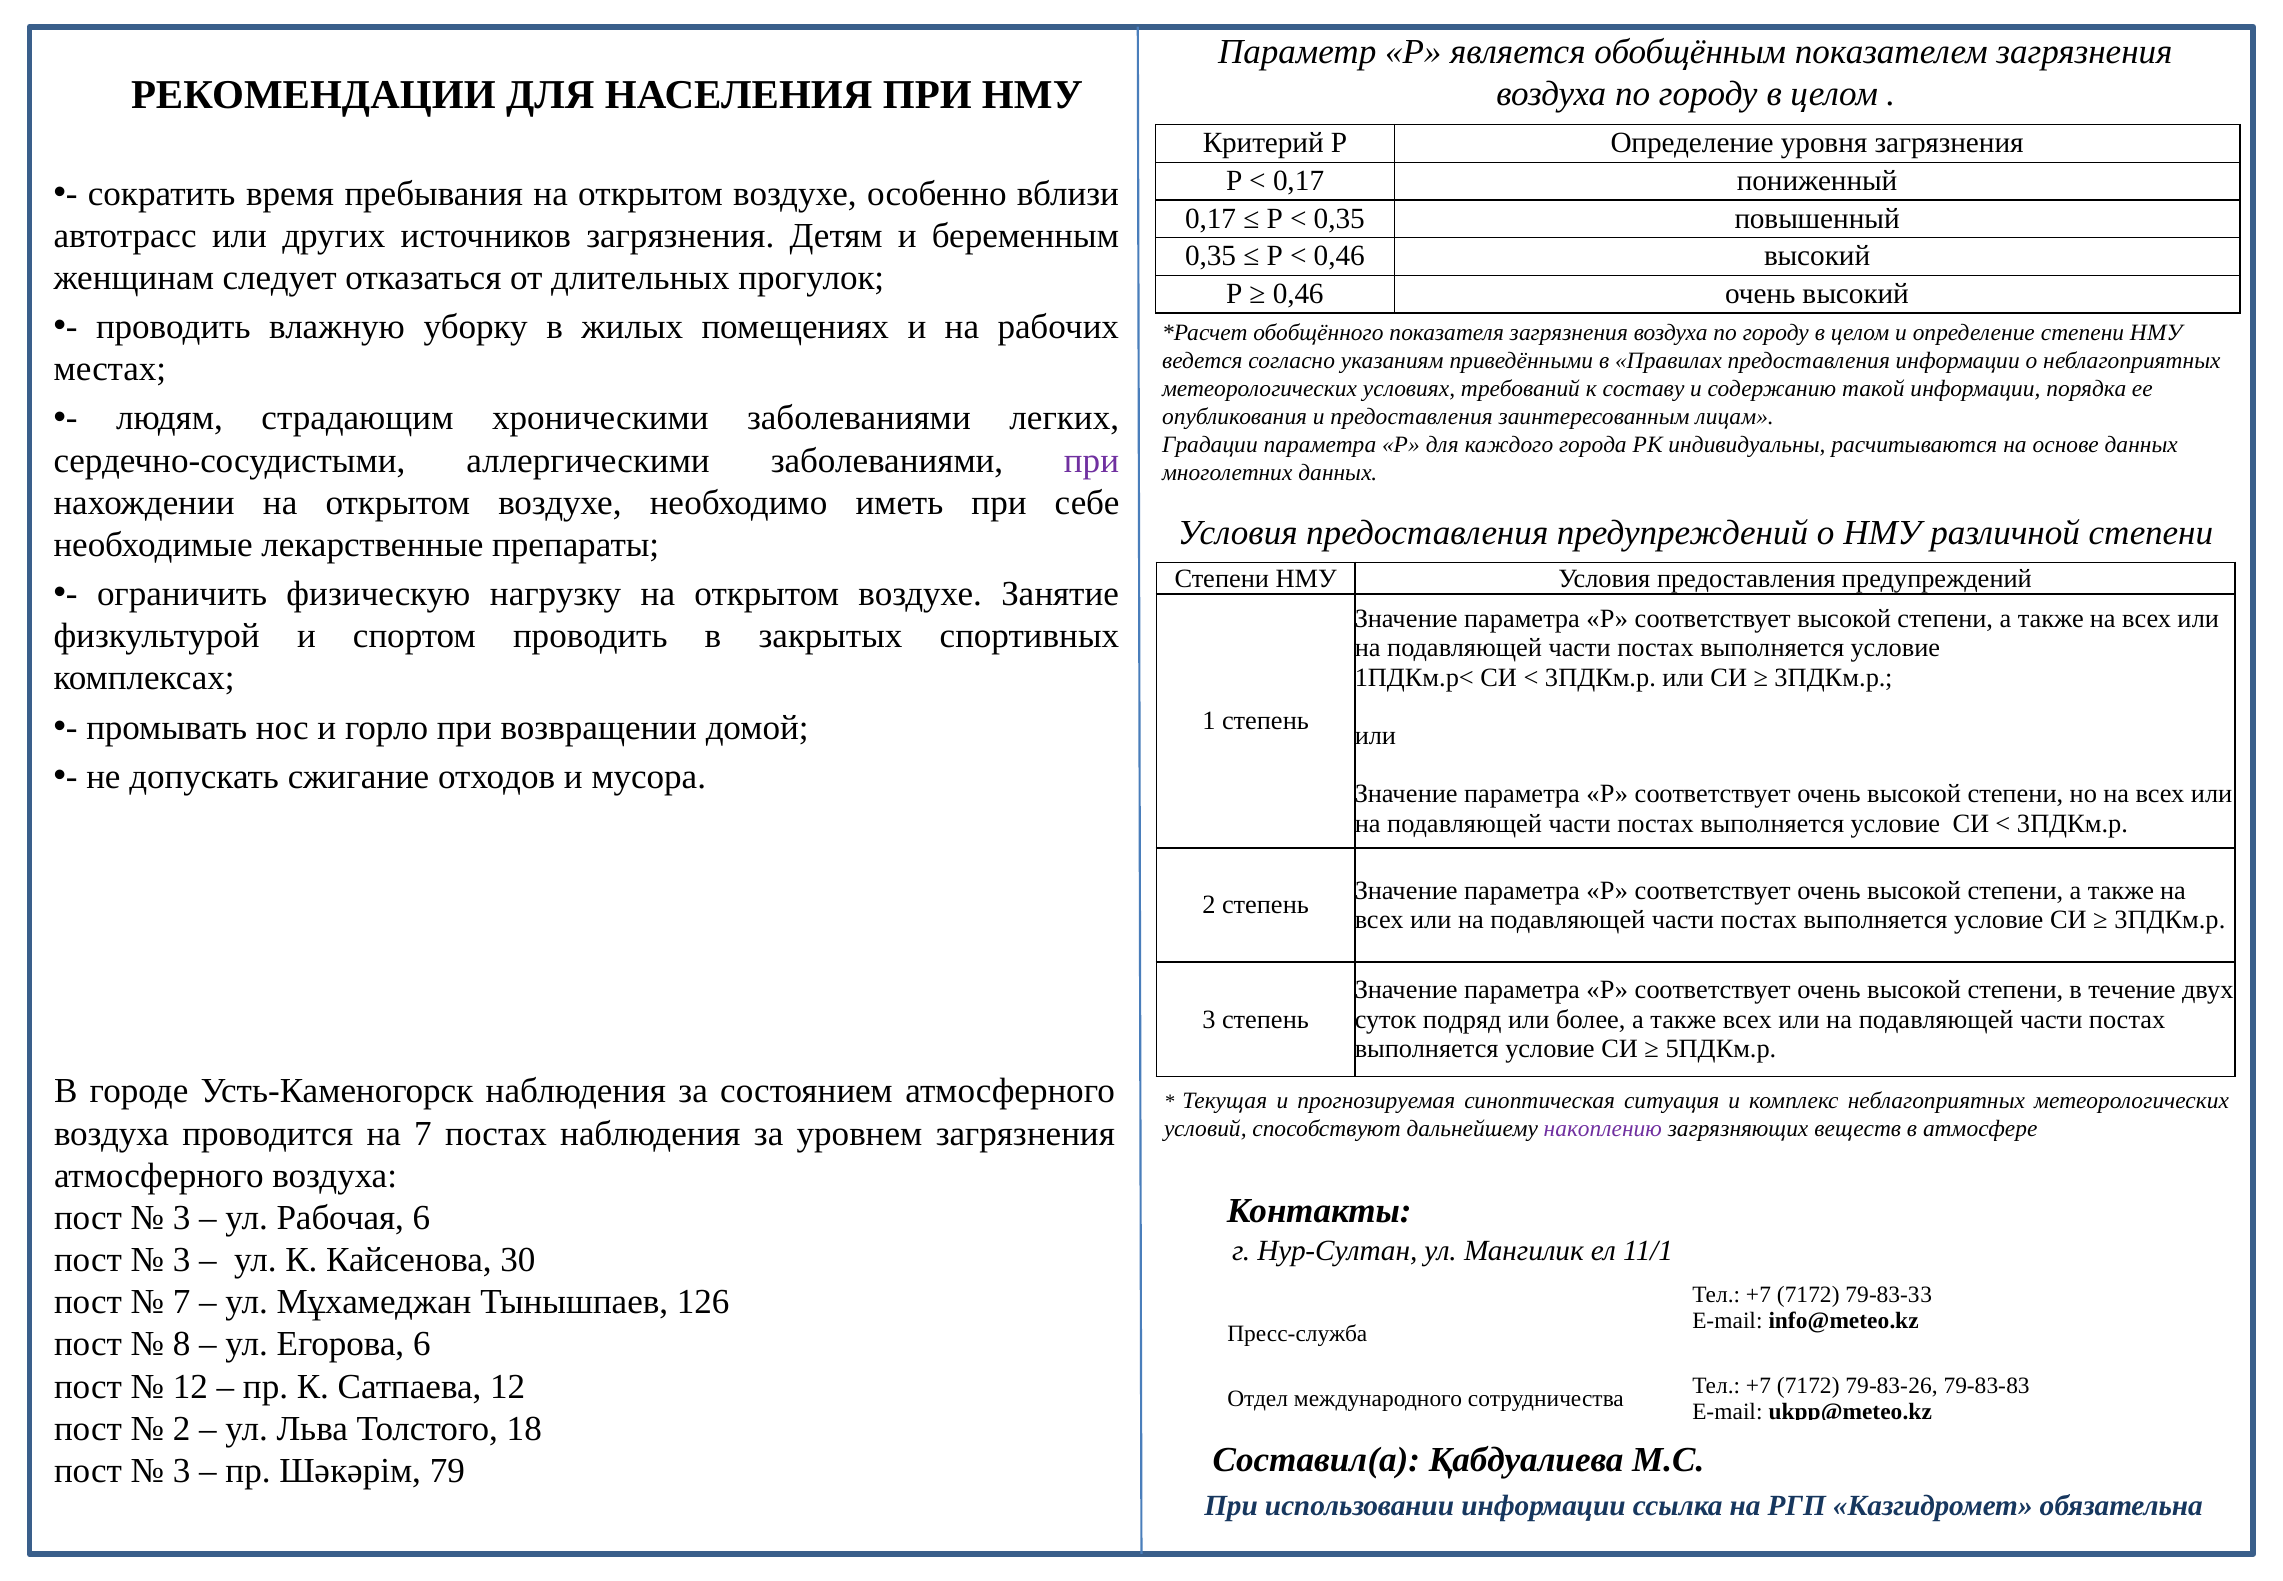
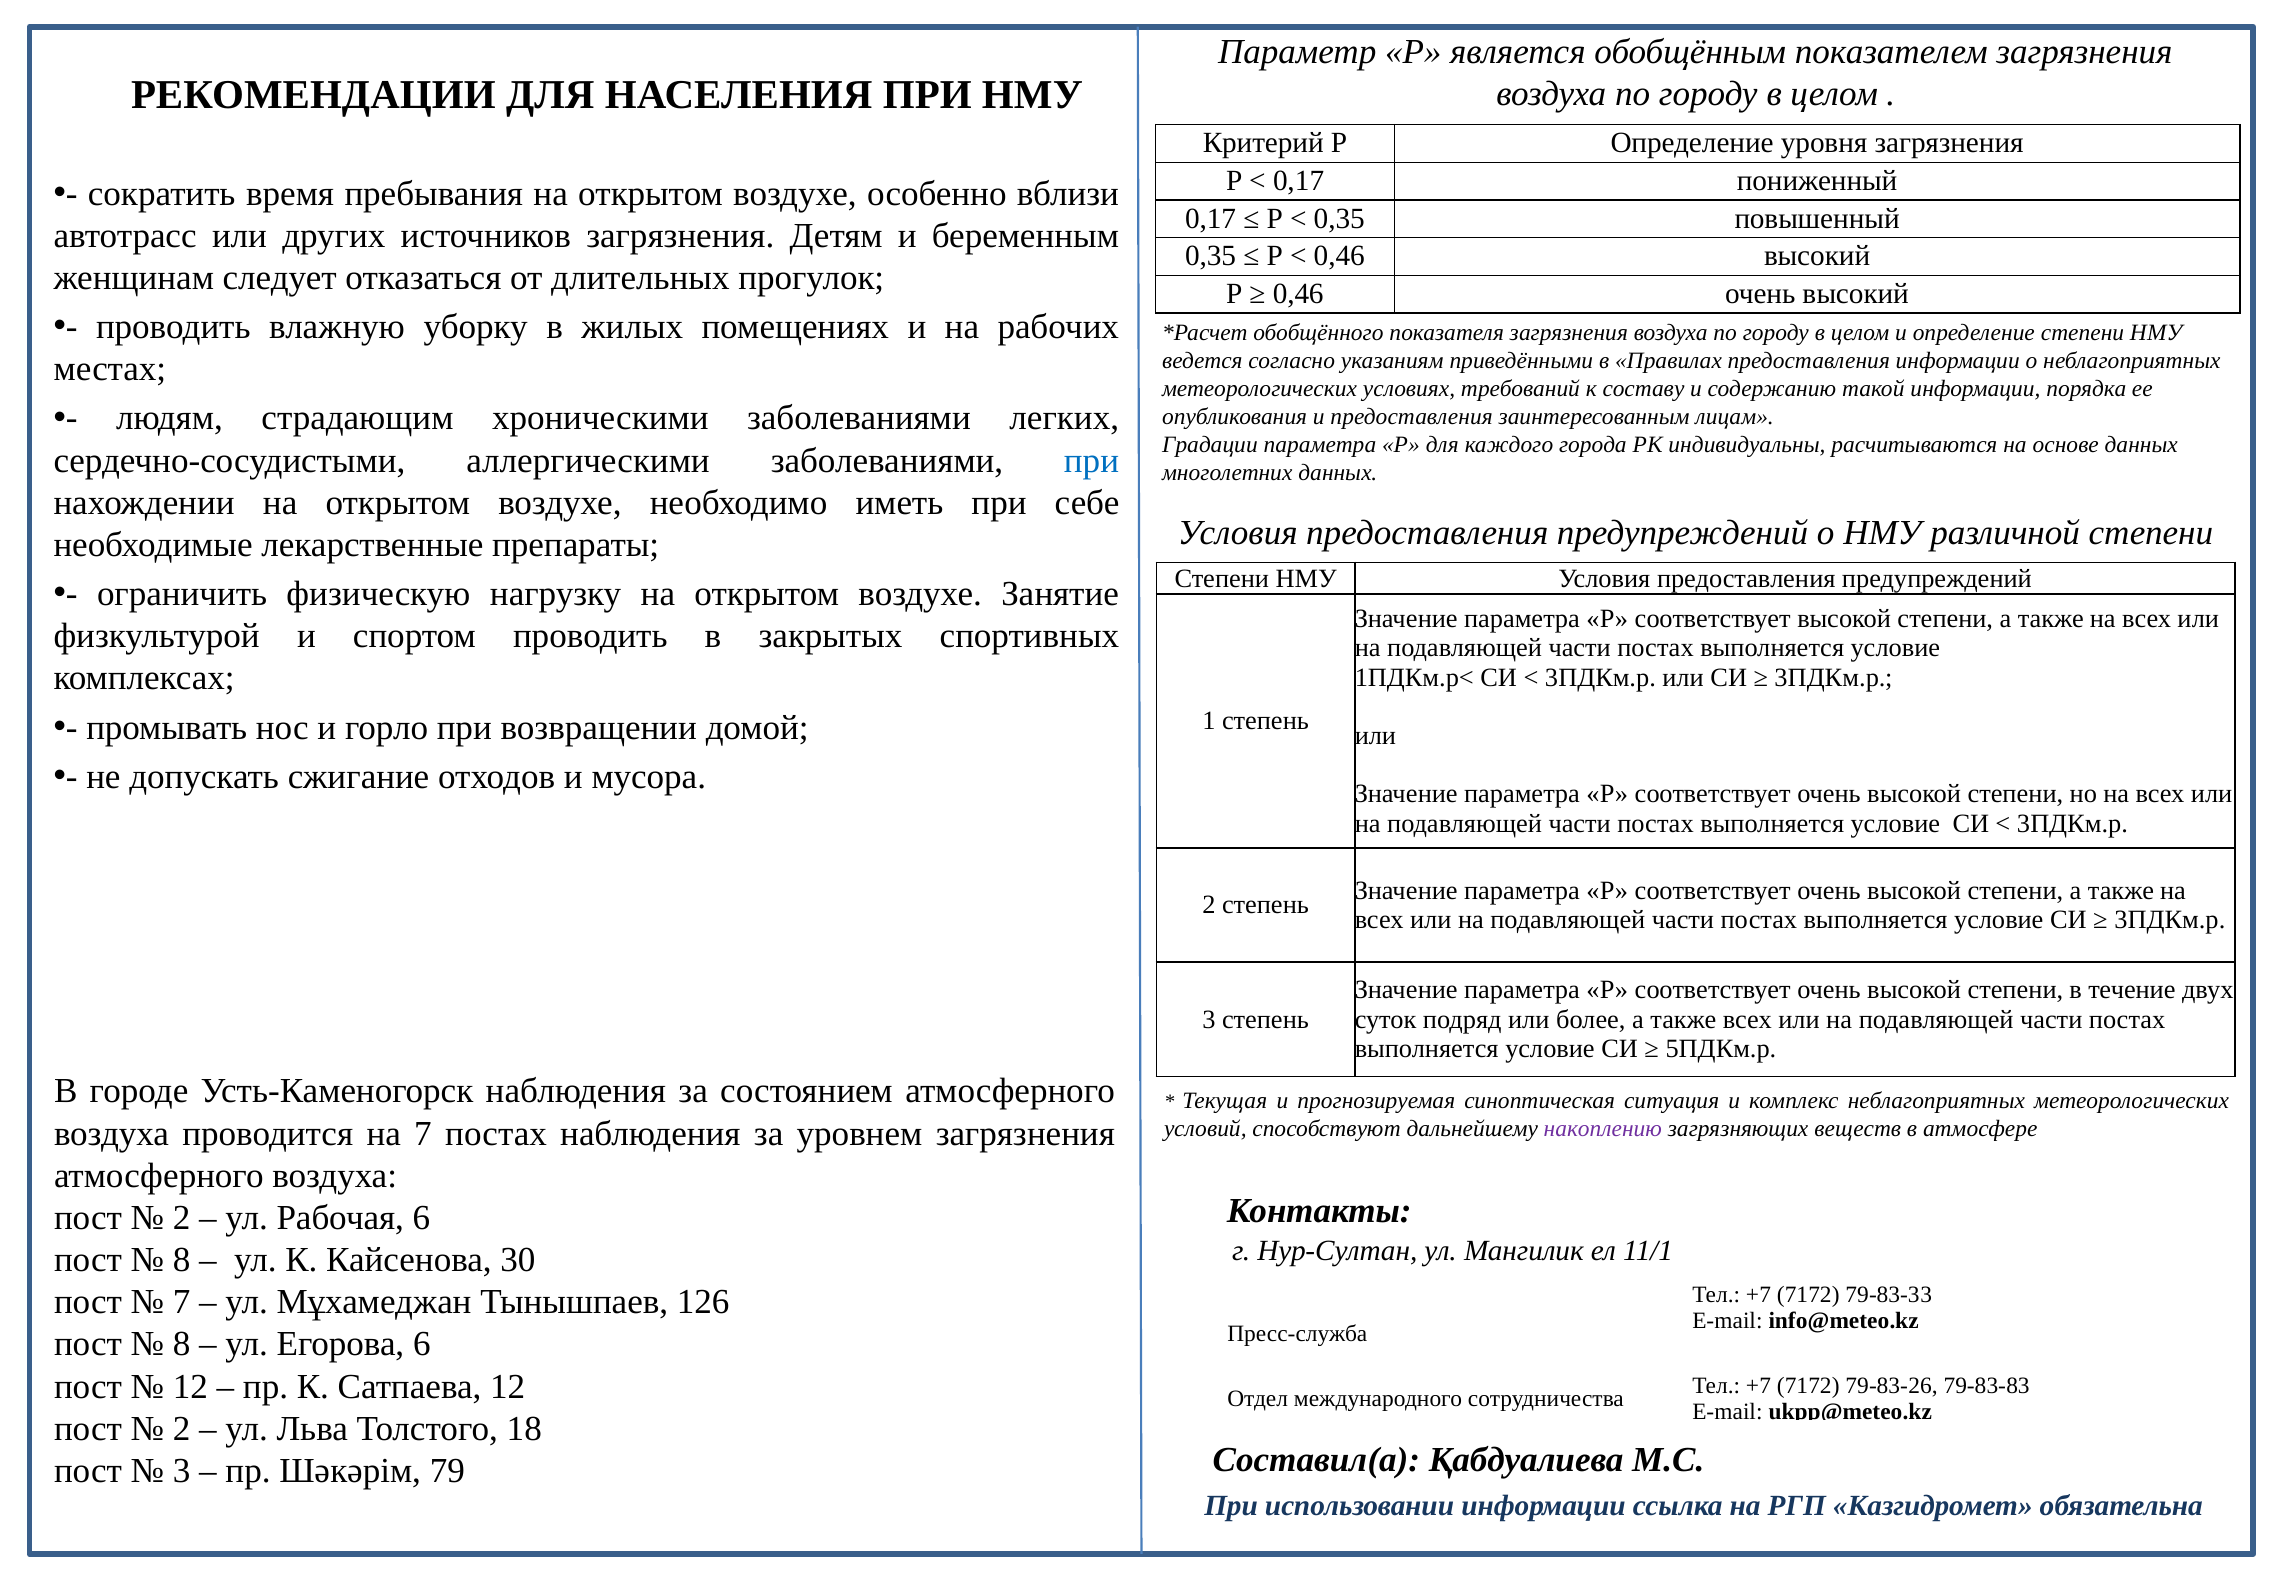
при colour: purple -> blue (1092, 460)
3: 3 -> 2 (182, 1217)
3: 3 -> 8 (182, 1260)
